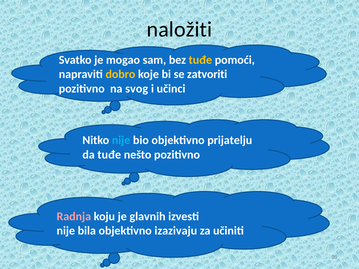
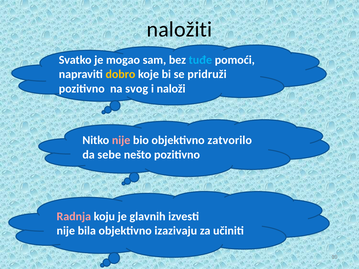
tuđe colour: yellow -> light blue (200, 60)
zatvoriti: zatvoriti -> pridruži (207, 74)
učinci: učinci -> naloži (171, 89)
nije colour: light blue -> pink (121, 140)
prijatelju: prijatelju -> zatvorilo (230, 140)
da tuđe: tuđe -> sebe (109, 155)
